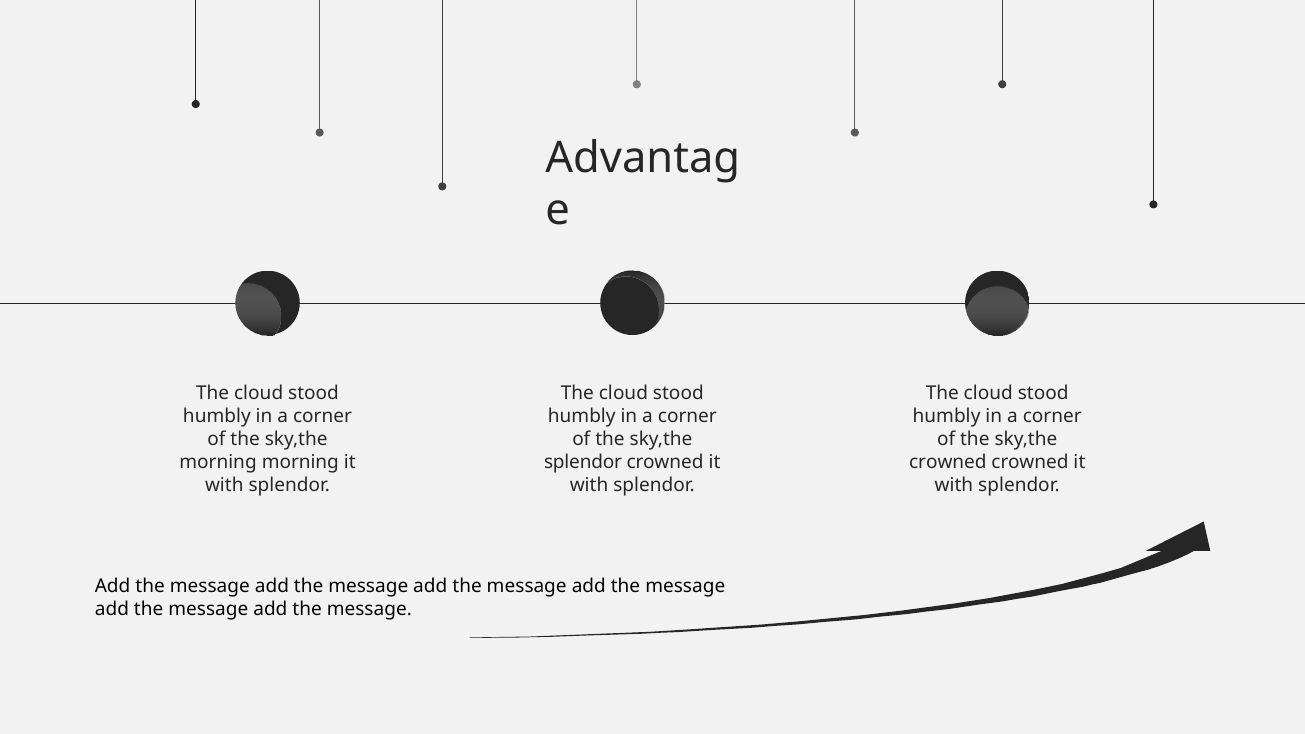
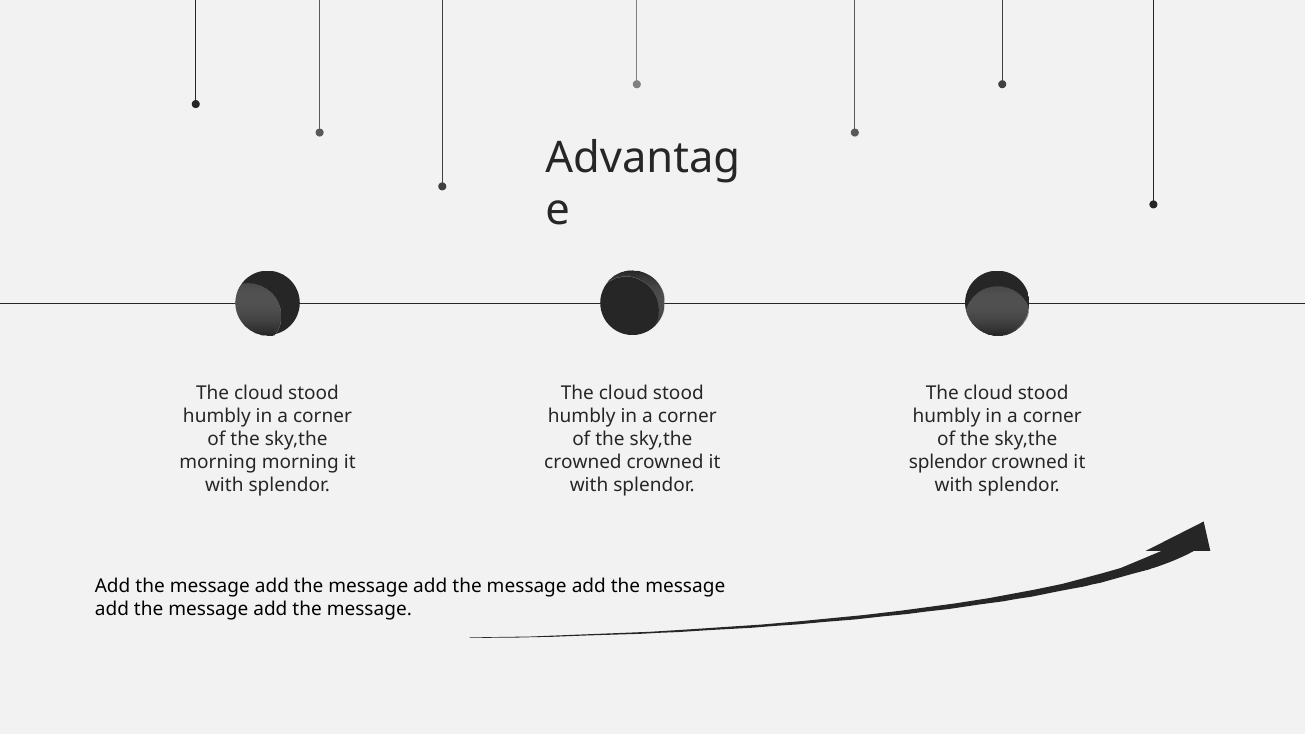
splendor: splendor -> crowned (583, 462)
crowned: crowned -> splendor (948, 462)
